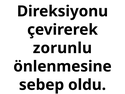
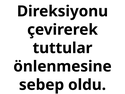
zorunlu: zorunlu -> tuttular (63, 48)
